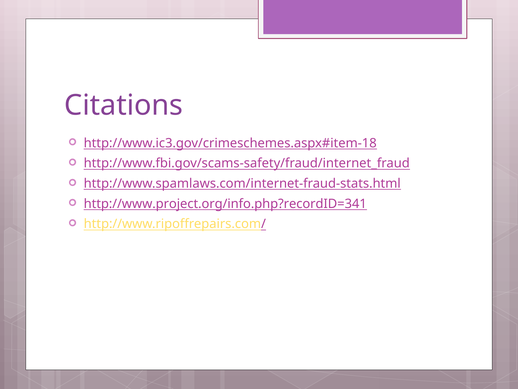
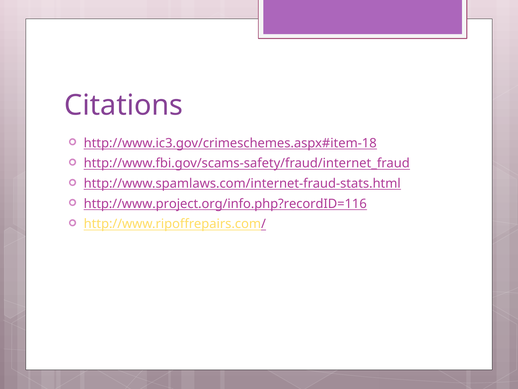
http://www.project.org/info.php?recordID=341: http://www.project.org/info.php?recordID=341 -> http://www.project.org/info.php?recordID=116 (225, 204)
